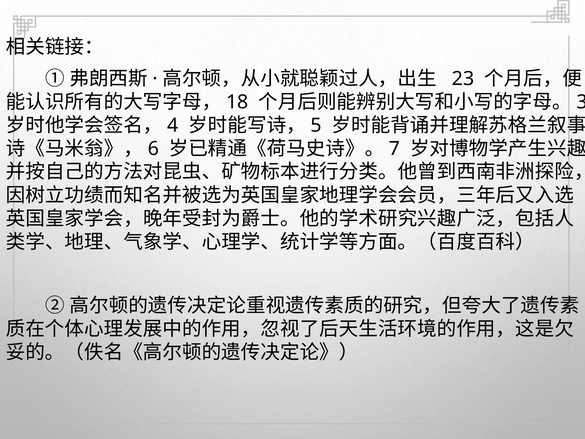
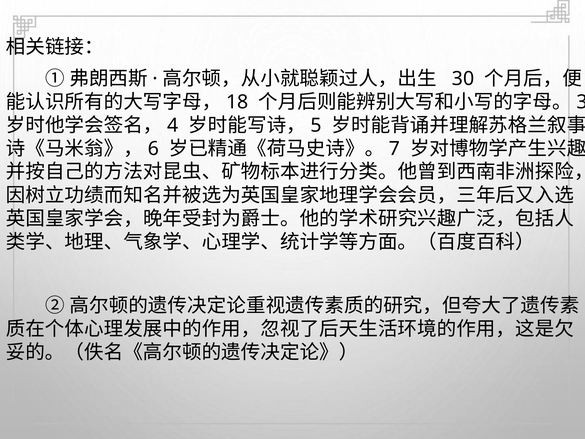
23: 23 -> 30 (463, 79)
